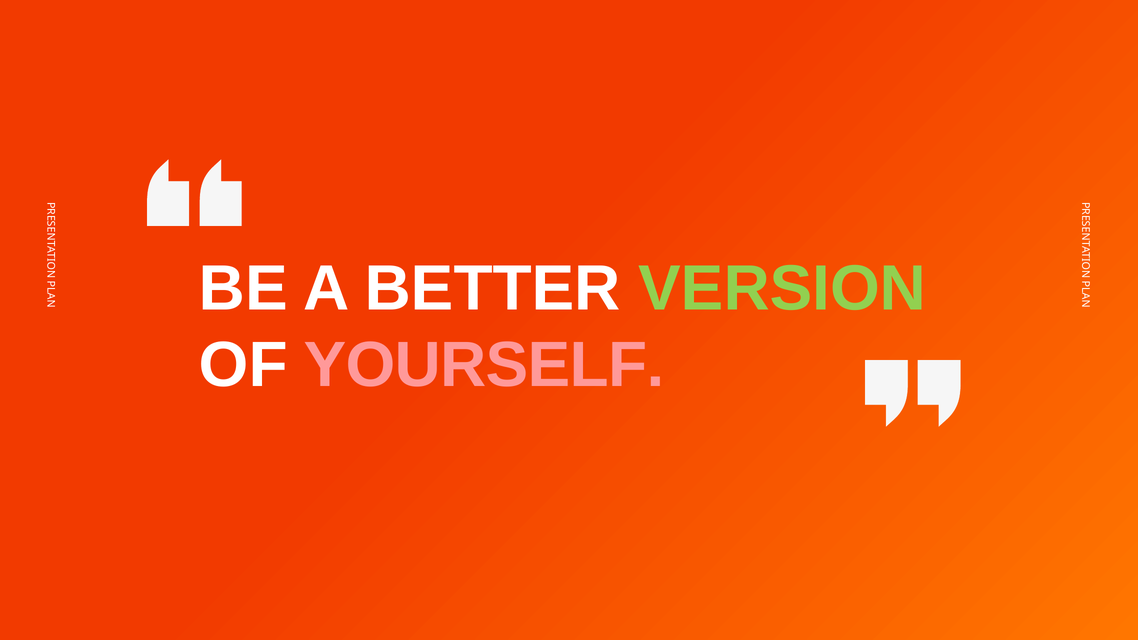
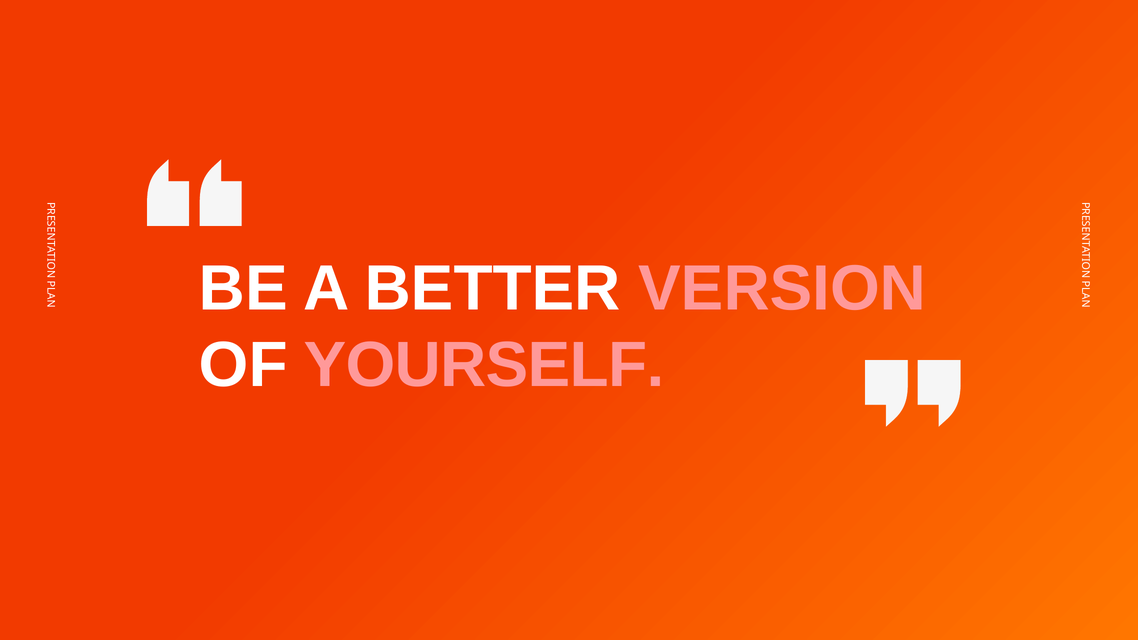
VERSION colour: light green -> pink (782, 289)
